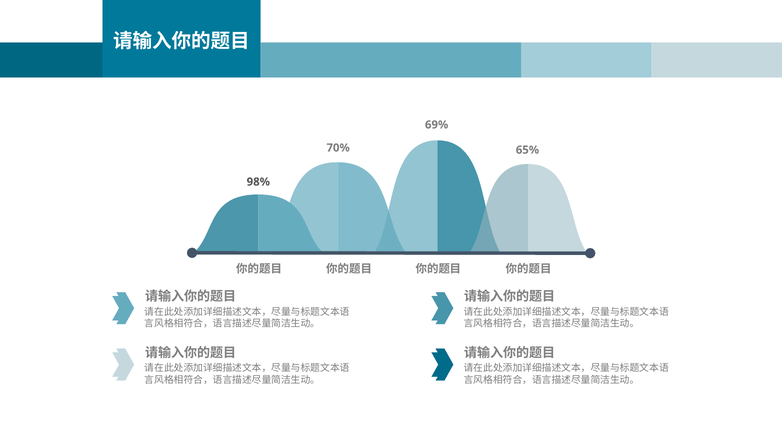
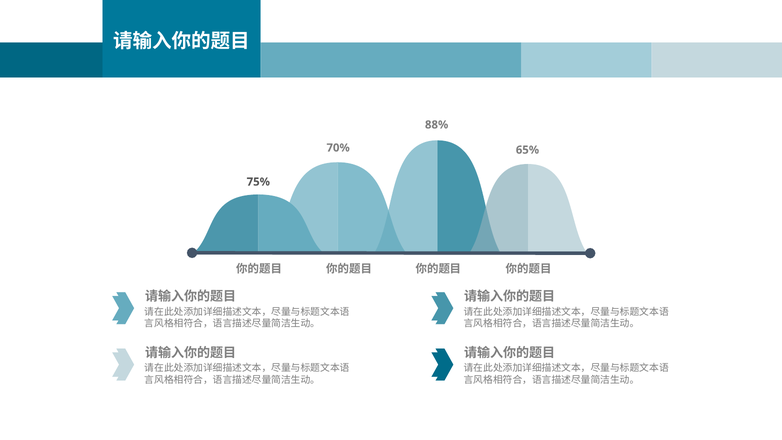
69%: 69% -> 88% (437, 125)
98%: 98% -> 75% (258, 182)
